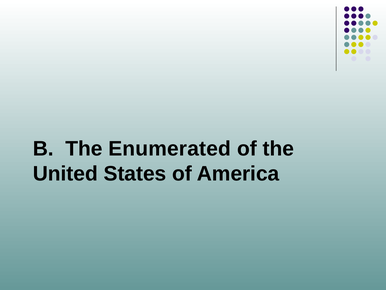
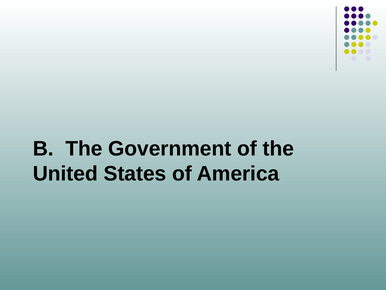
Enumerated: Enumerated -> Government (170, 148)
